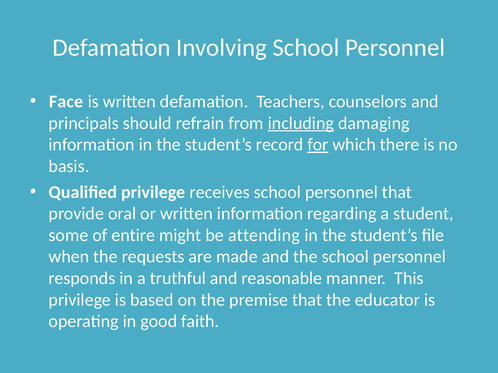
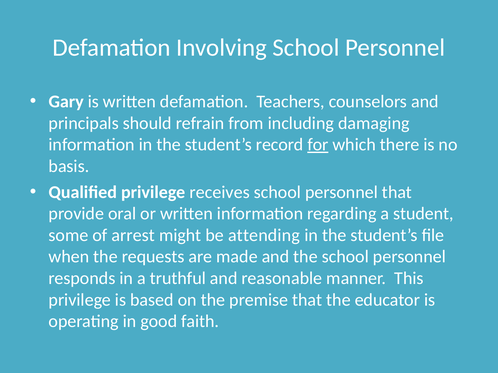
Face: Face -> Gary (66, 102)
including underline: present -> none (301, 123)
entire: entire -> arrest (133, 236)
